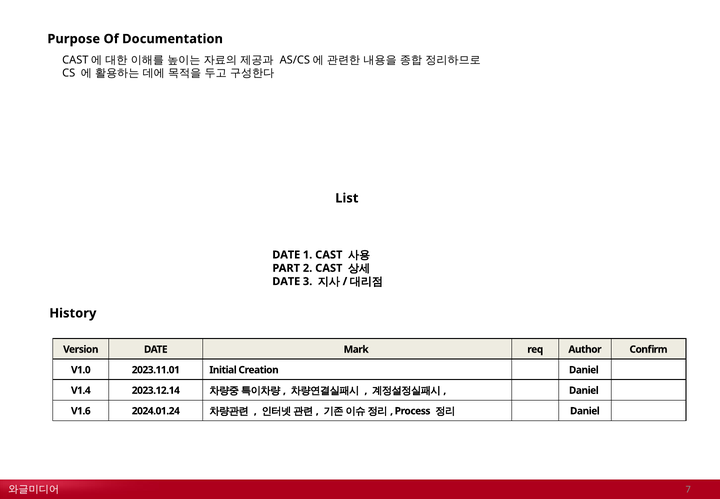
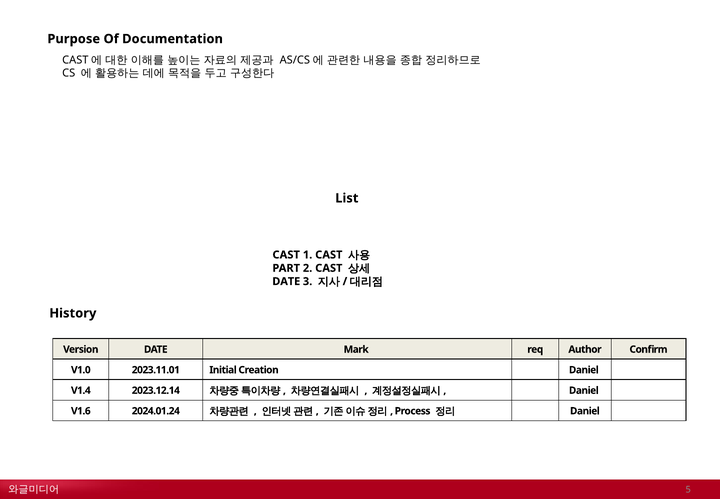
DATE: DATE -> CAST (286, 255)
7: 7 -> 5 (688, 489)
